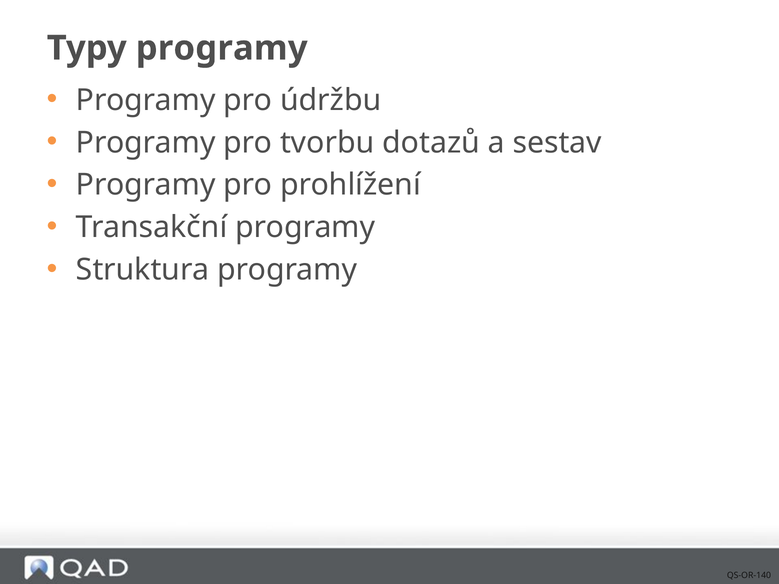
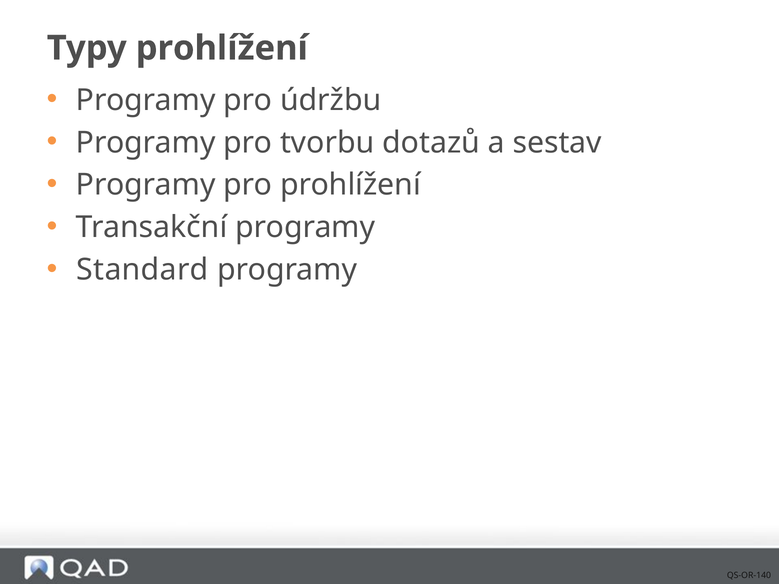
Typy programy: programy -> prohlížení (222, 48)
Struktura: Struktura -> Standard (143, 270)
